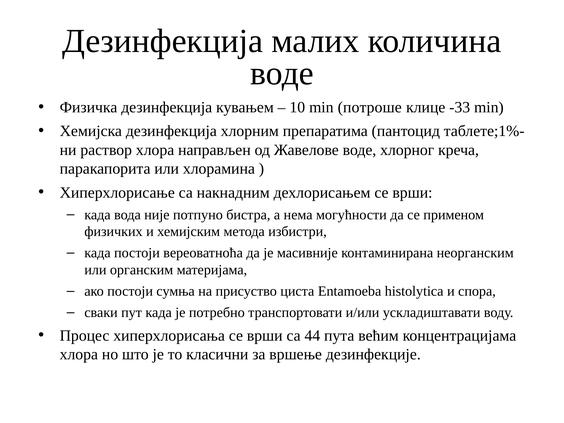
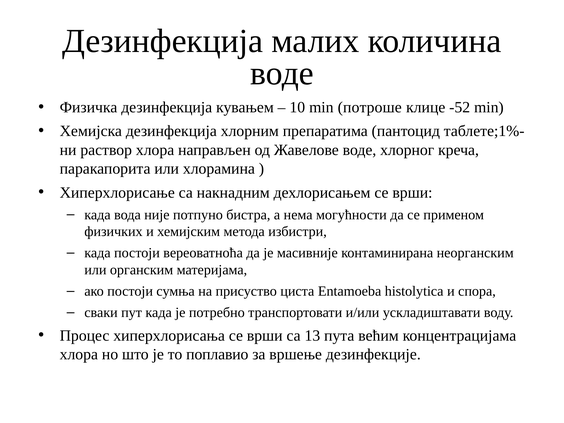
-33: -33 -> -52 (460, 107)
44: 44 -> 13 (312, 336)
класични: класични -> поплавио (217, 354)
